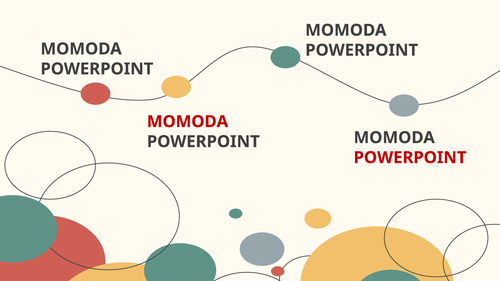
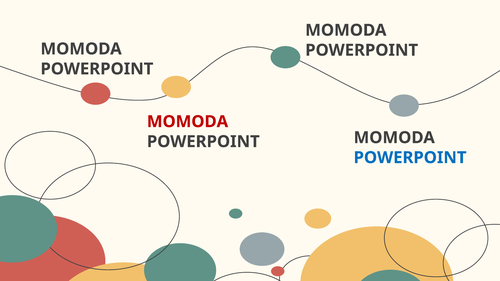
POWERPOINT colour: red -> blue (410, 158)
